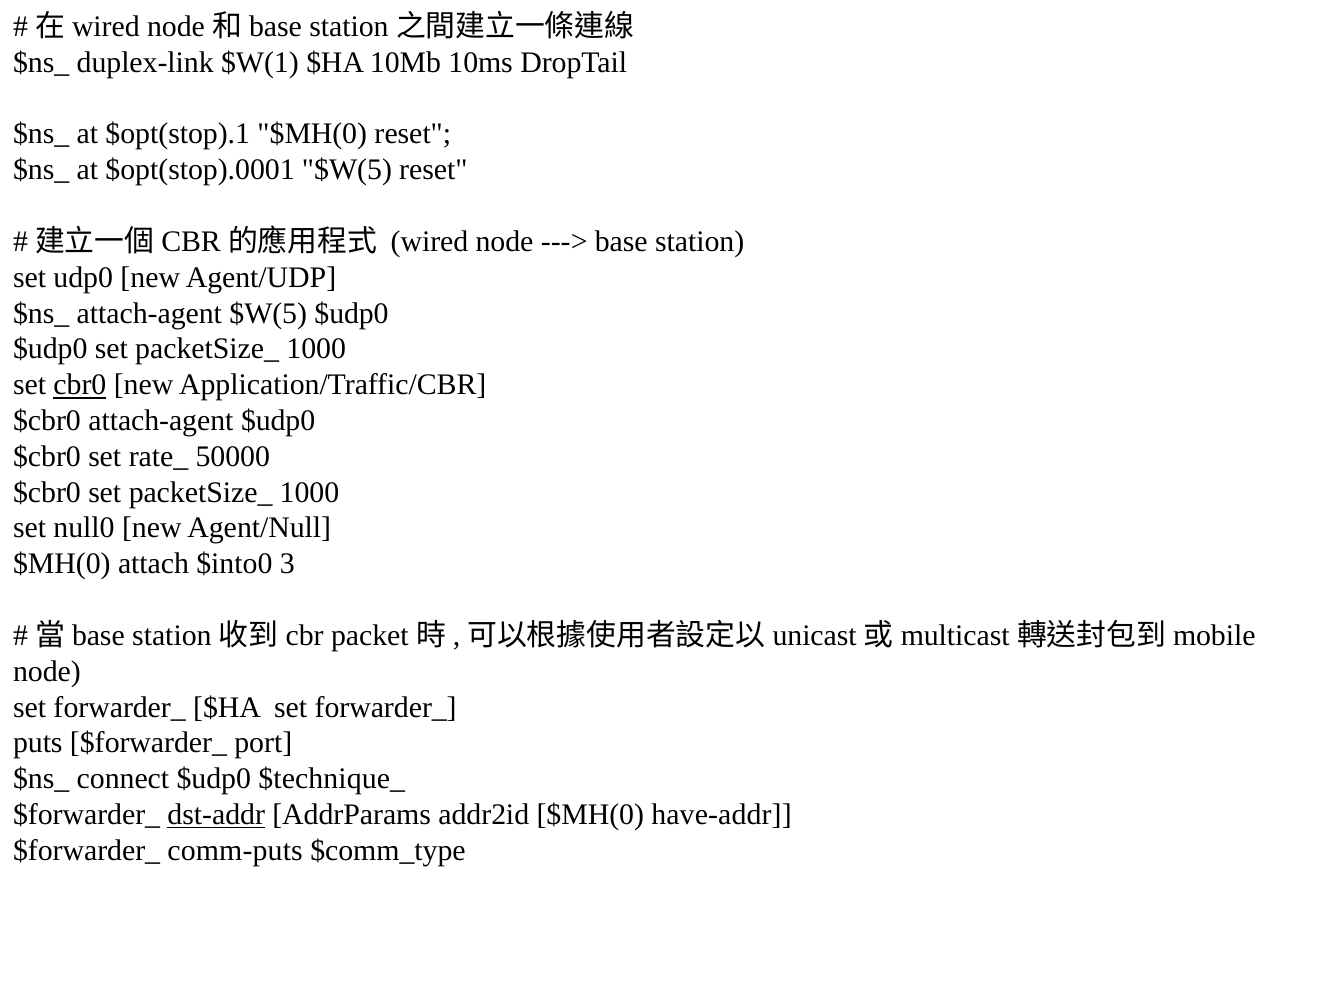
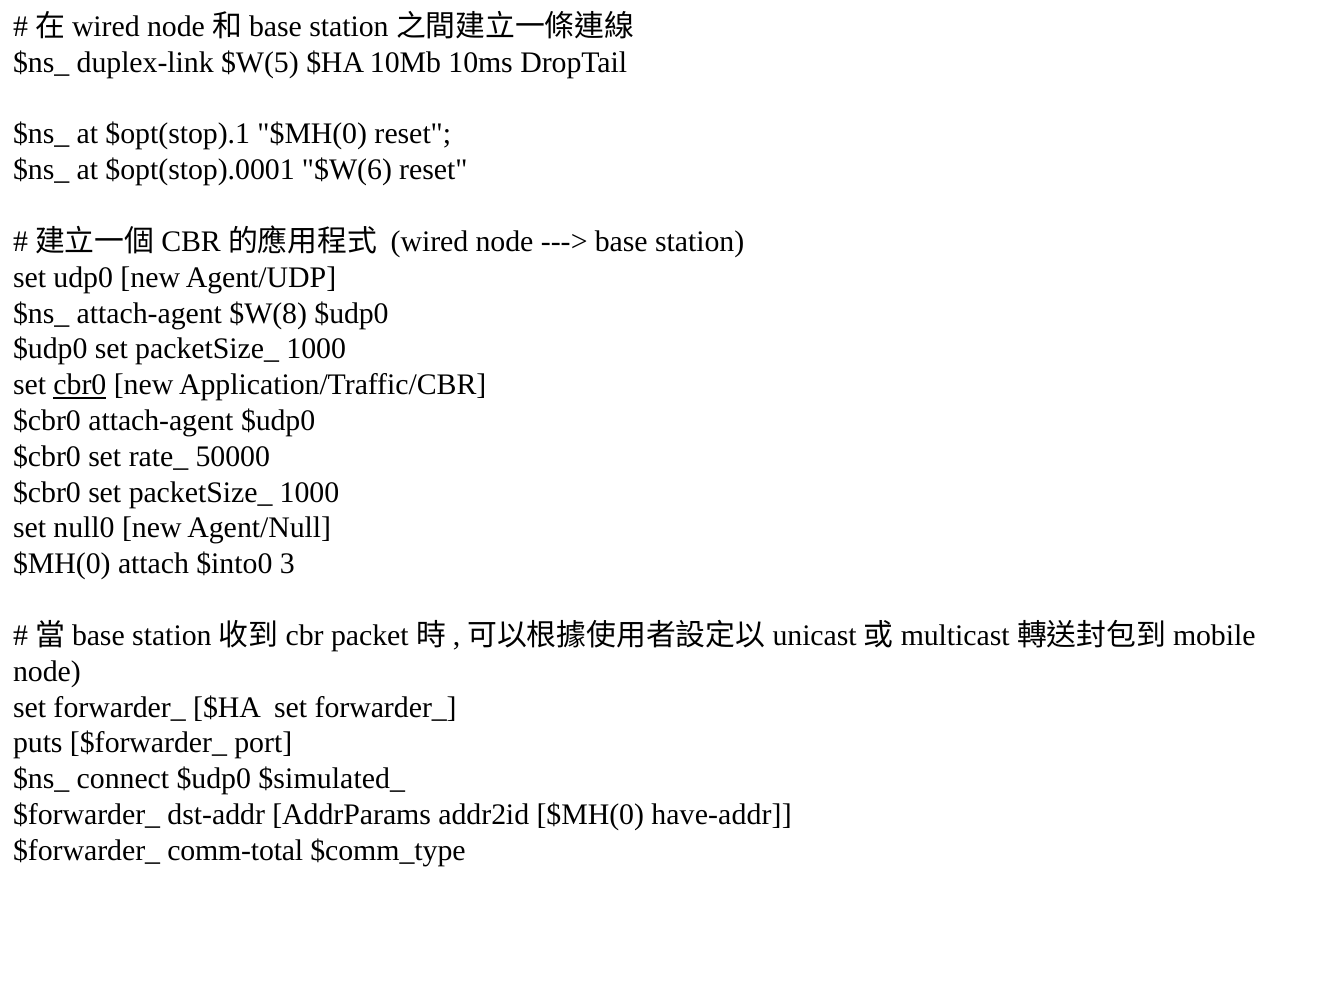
$W(1: $W(1 -> $W(5 (260, 62)
$opt(stop).0001 $W(5: $W(5 -> $W(6 (347, 170)
attach-agent $W(5: $W(5 -> $W(8 (268, 313)
$technique_: $technique_ -> $simulated_ (332, 779)
dst-addr underline: present -> none (216, 815)
comm-puts: comm-puts -> comm-total (235, 851)
